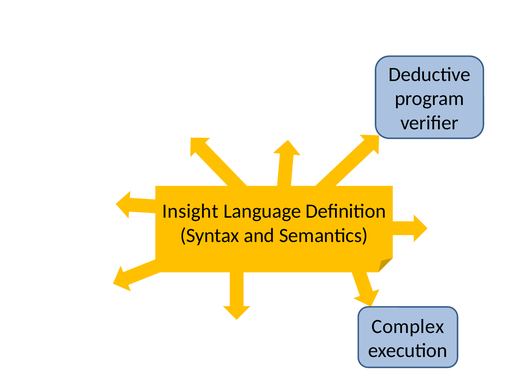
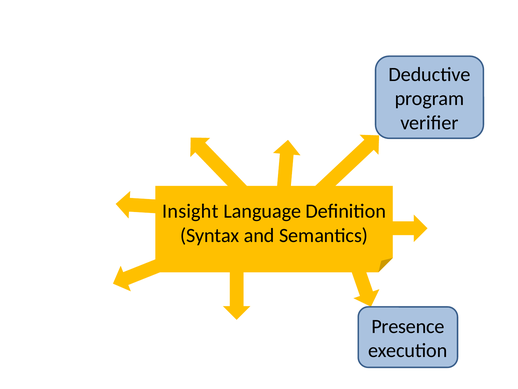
Complex: Complex -> Presence (408, 326)
